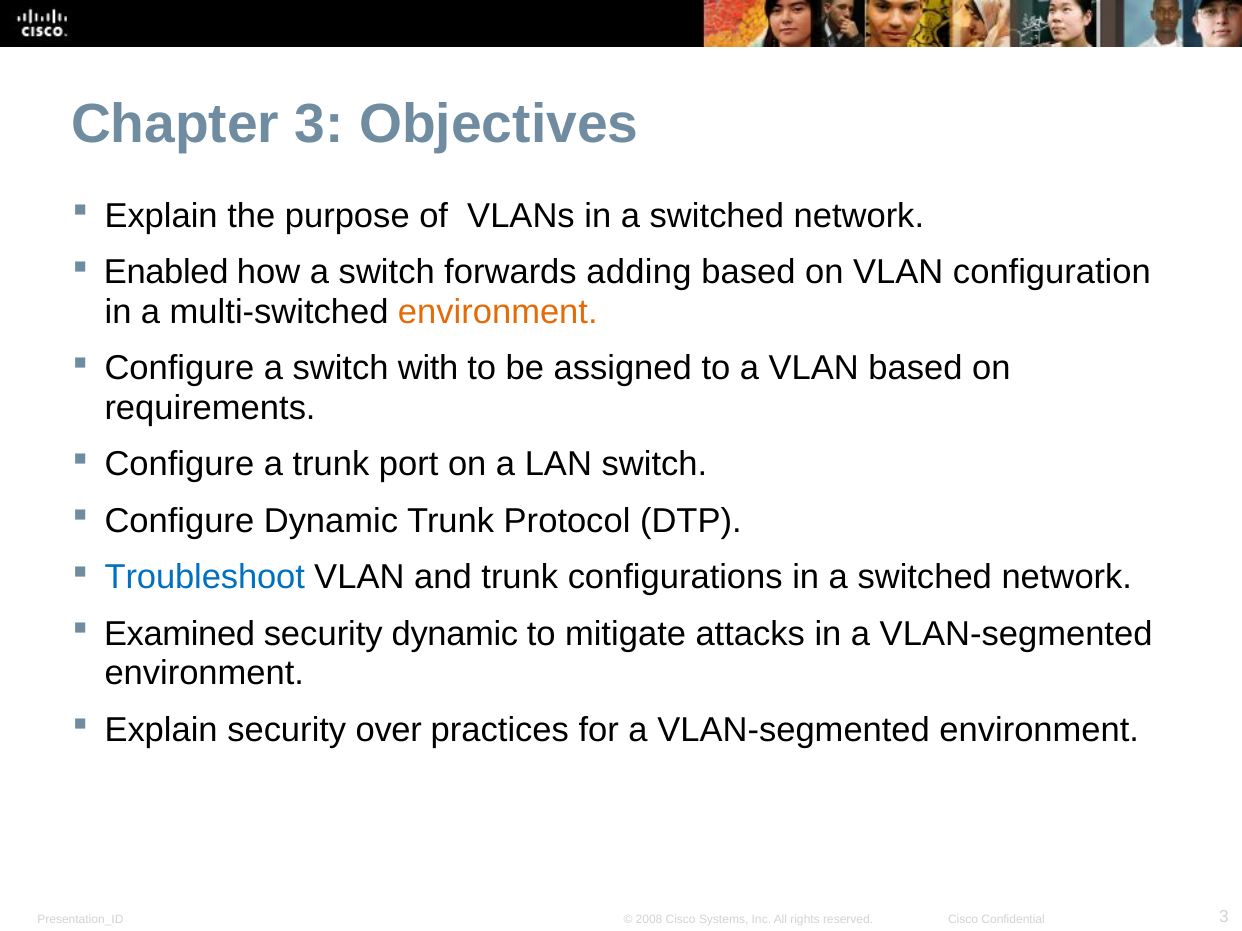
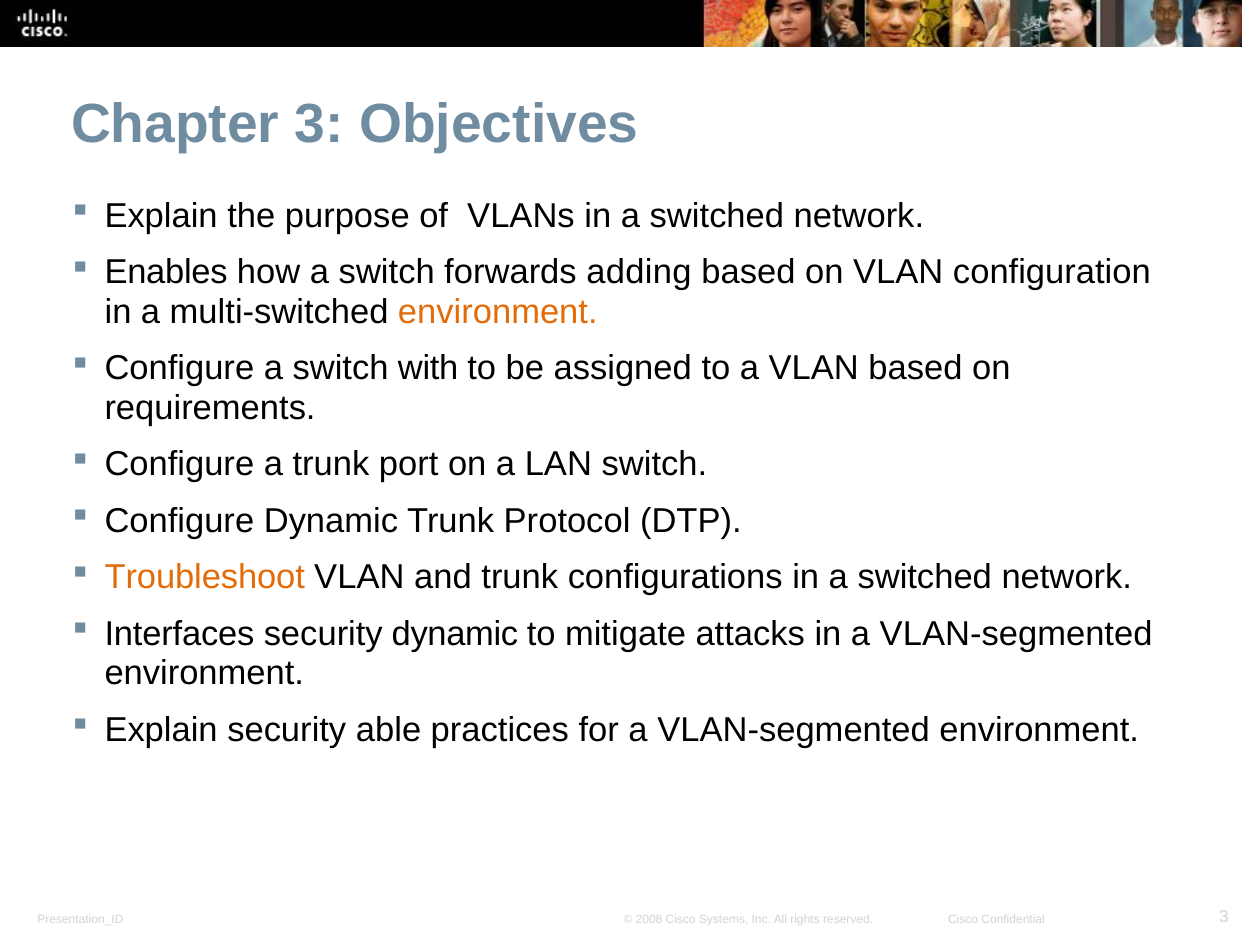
Enabled: Enabled -> Enables (166, 273)
Troubleshoot colour: blue -> orange (205, 578)
Examined: Examined -> Interfaces (180, 634)
over: over -> able (389, 730)
